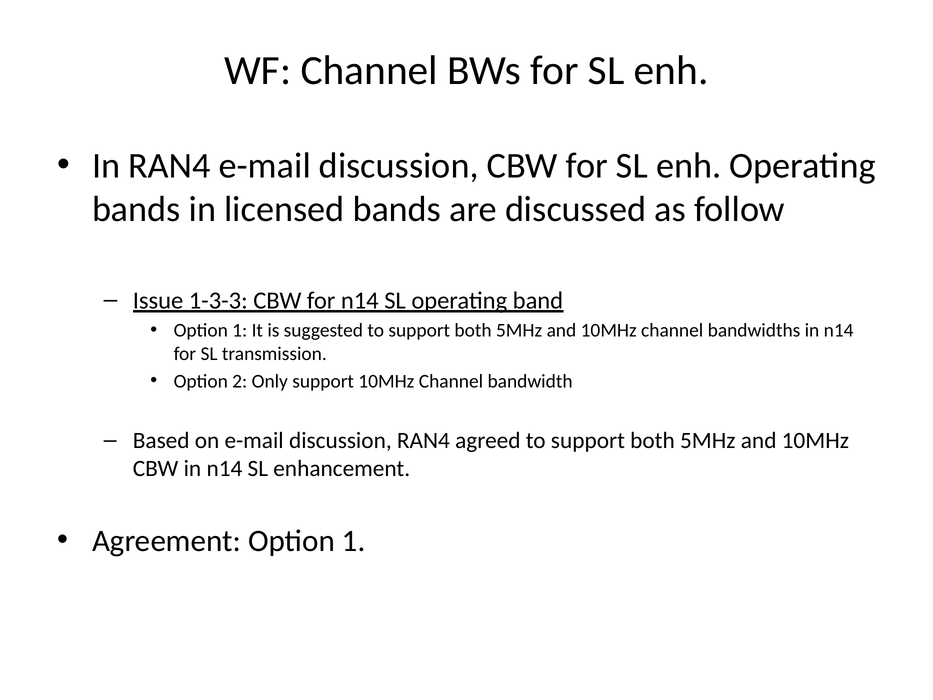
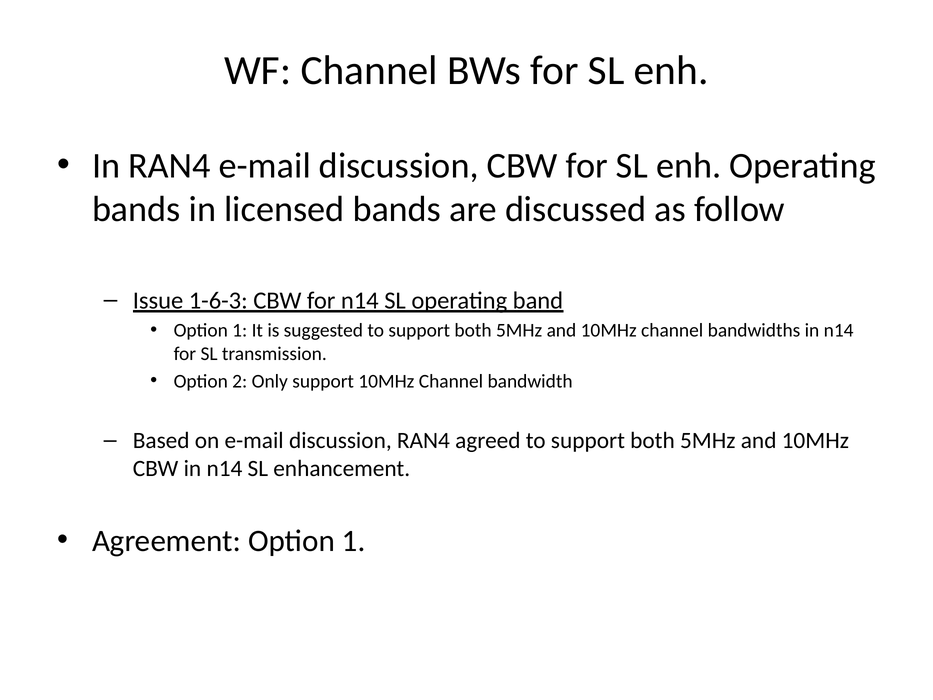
1-3-3: 1-3-3 -> 1-6-3 (218, 300)
